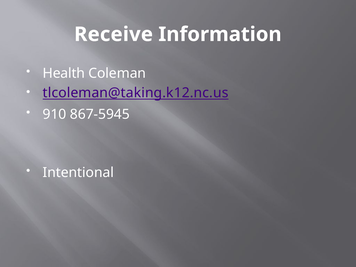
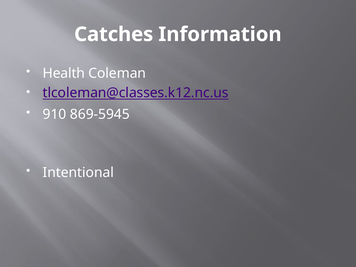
Receive: Receive -> Catches (114, 34)
tlcoleman@taking.k12.nc.us: tlcoleman@taking.k12.nc.us -> tlcoleman@classes.k12.nc.us (136, 93)
867-5945: 867-5945 -> 869-5945 (100, 114)
